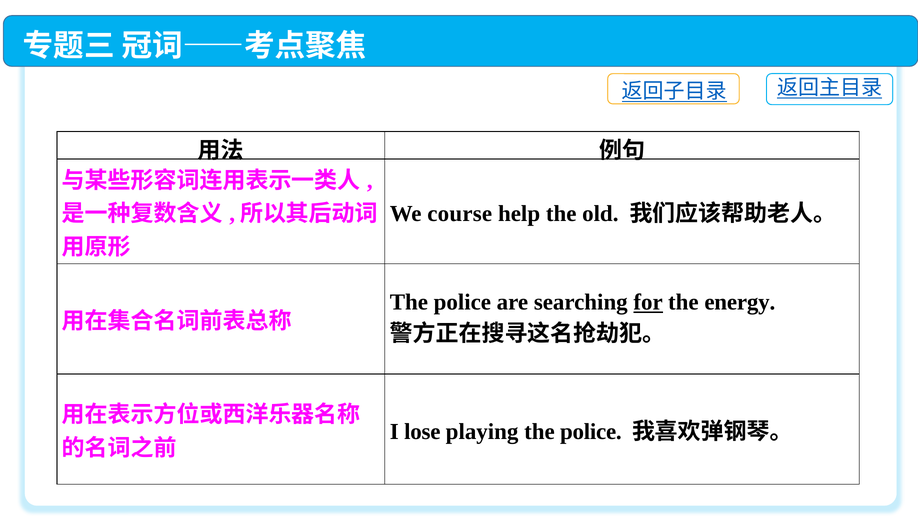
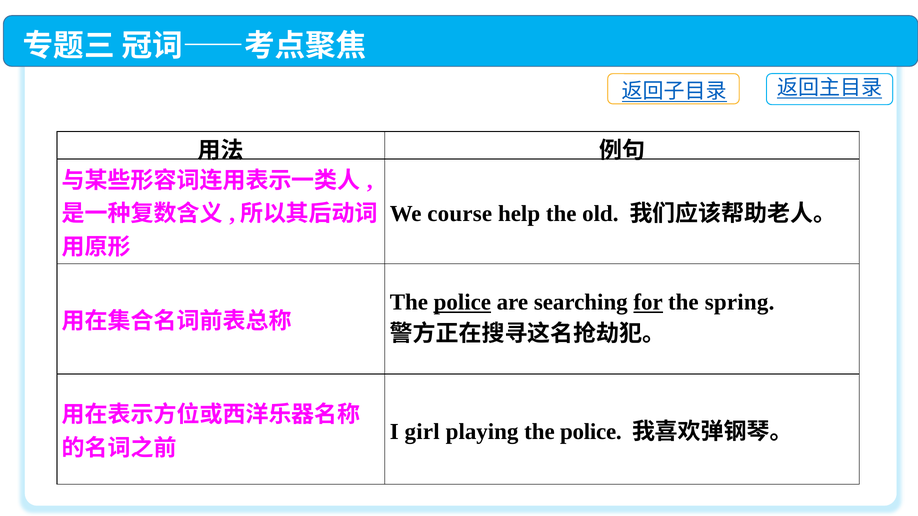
police underline: none -> present (462, 303)
energy: energy -> spring (740, 303)
lose: lose -> girl (422, 432)
